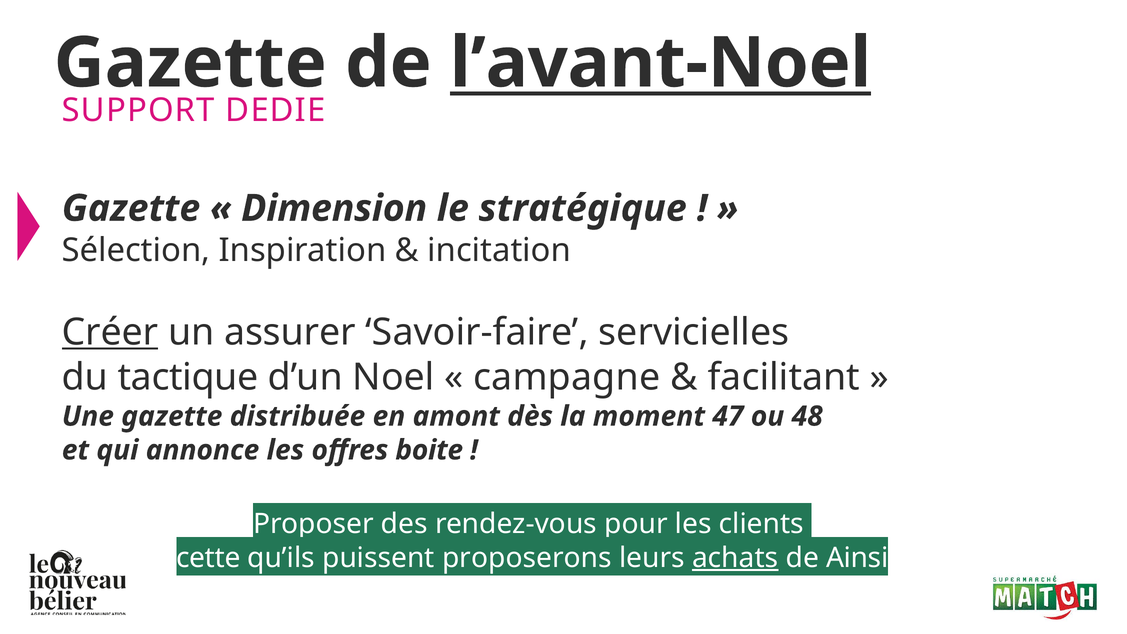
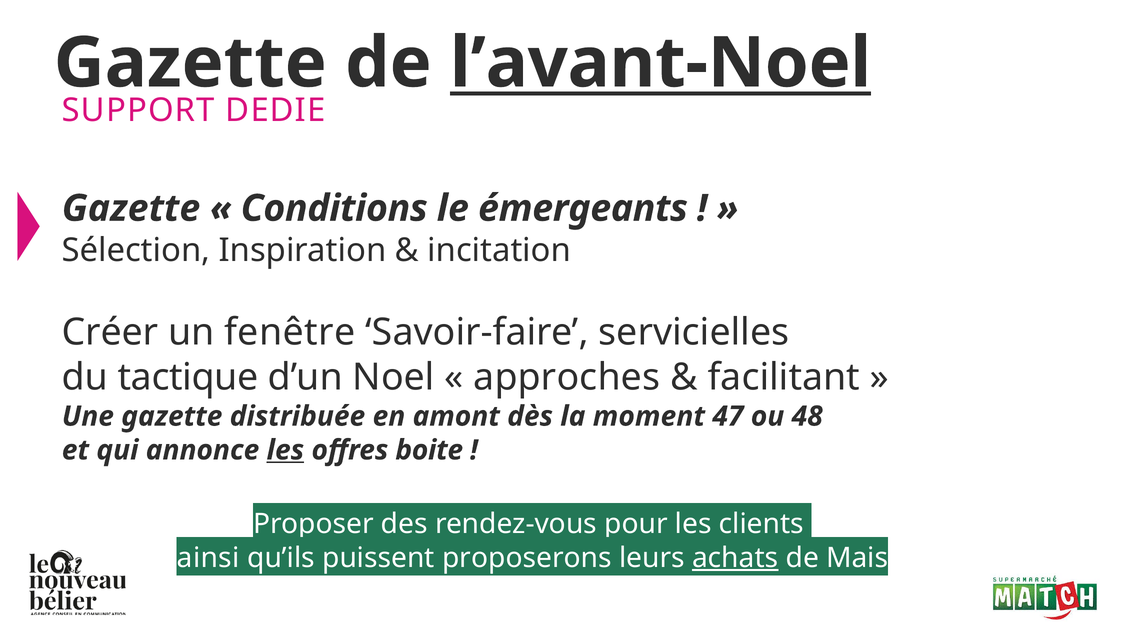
Dimension: Dimension -> Conditions (334, 208)
stratégique: stratégique -> émergeants (583, 208)
Créer underline: present -> none (110, 332)
assurer: assurer -> fenêtre (290, 332)
campagne: campagne -> approches (567, 378)
les underline: none -> present (285, 450)
cette: cette -> ainsi (208, 558)
Ainsi: Ainsi -> Mais (857, 558)
